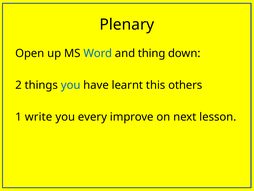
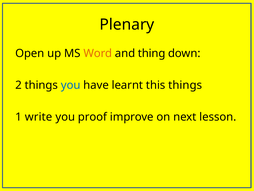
Word colour: blue -> orange (98, 53)
this others: others -> things (185, 85)
every: every -> proof (92, 117)
